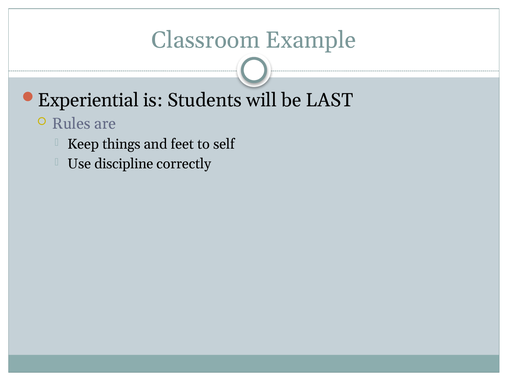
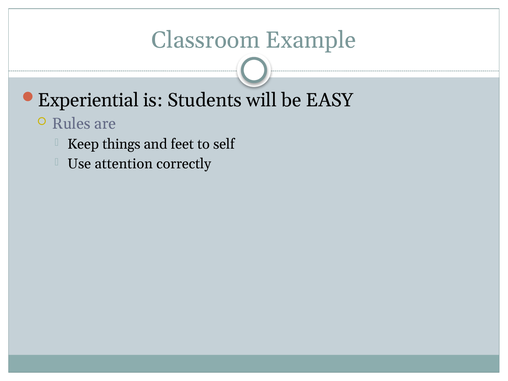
LAST: LAST -> EASY (330, 100)
discipline: discipline -> attention (124, 164)
